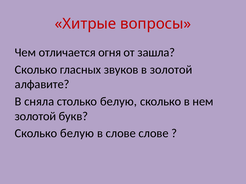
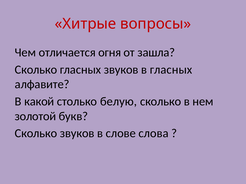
в золотой: золотой -> гласных (171, 70)
сняла: сняла -> какой (39, 102)
Сколько белую: белую -> звуков (77, 134)
слове слове: слове -> слова (154, 134)
